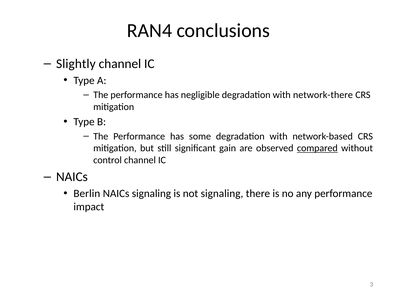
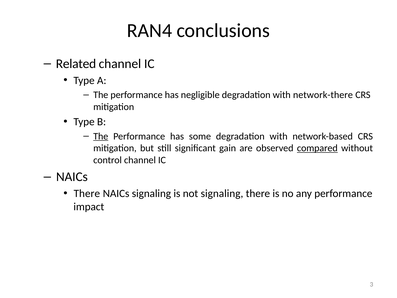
Slightly: Slightly -> Related (76, 64)
The underline: none -> present (101, 136)
Berlin: Berlin -> There (87, 193)
